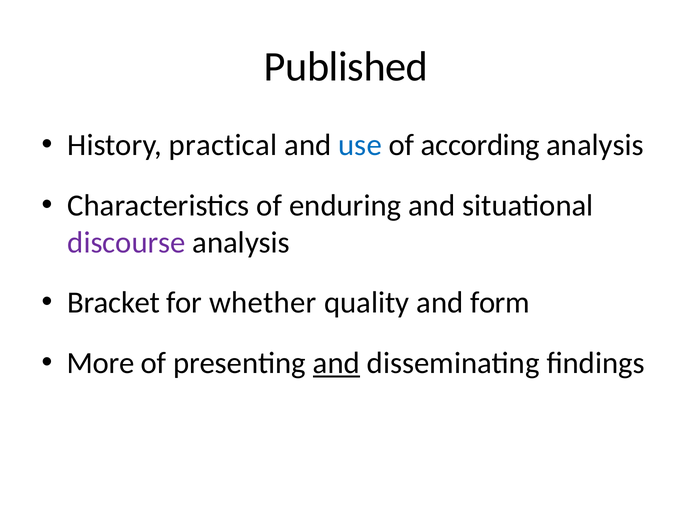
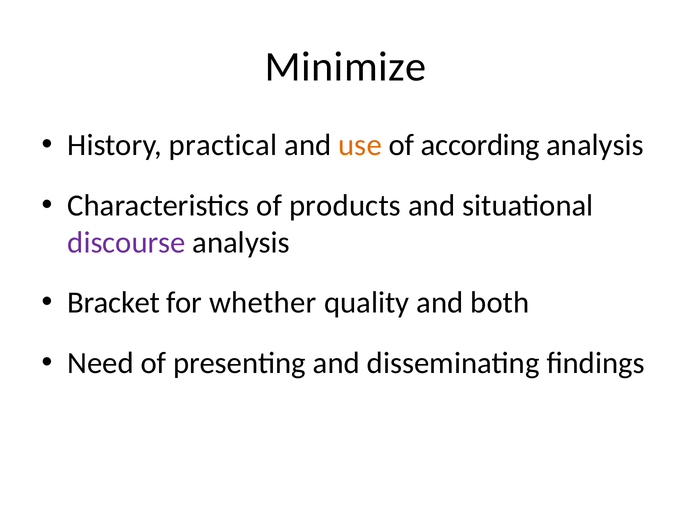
Published: Published -> Minimize (346, 67)
use colour: blue -> orange (360, 145)
enduring: enduring -> products (345, 206)
form: form -> both (500, 303)
More: More -> Need (101, 363)
and underline: present -> none (336, 363)
